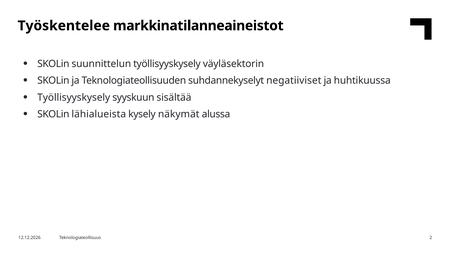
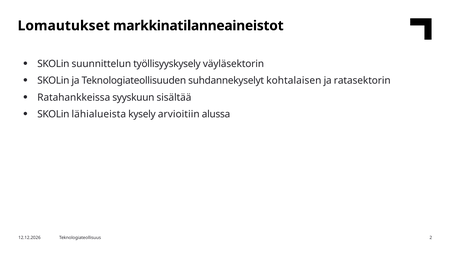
Työskentelee: Työskentelee -> Lomautukset (64, 26)
negatiiviset: negatiiviset -> kohtalaisen (294, 81)
huhtikuussa: huhtikuussa -> ratasektorin (362, 81)
Työllisyyskysely: Työllisyyskysely -> Ratahankkeissa (74, 98)
näkymät: näkymät -> arvioitiin (179, 114)
